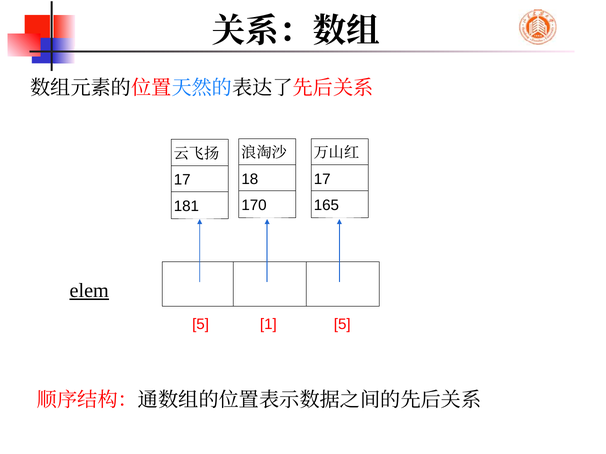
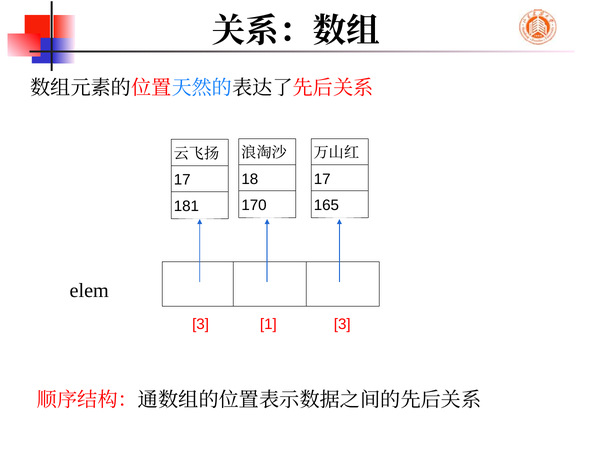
elem underline: present -> none (89, 291)
5: 5 -> 3 (201, 325)
1 5: 5 -> 3 (342, 325)
